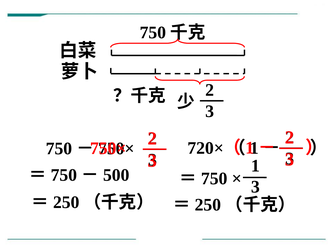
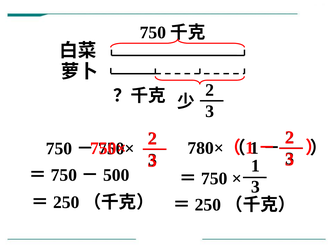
720×: 720× -> 780× (206, 148)
